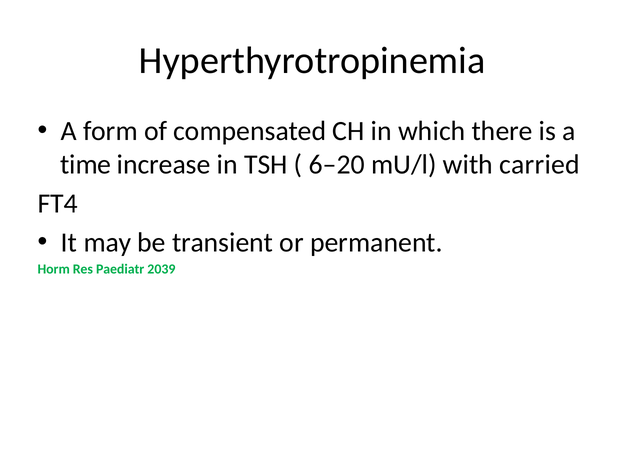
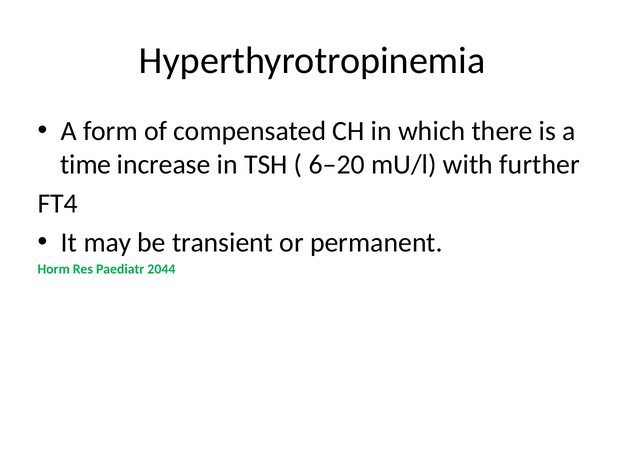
carried: carried -> further (540, 164)
2039: 2039 -> 2044 (161, 269)
